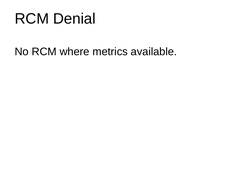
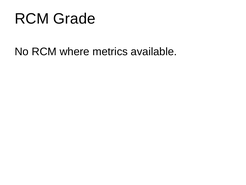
Denial: Denial -> Grade (74, 19)
